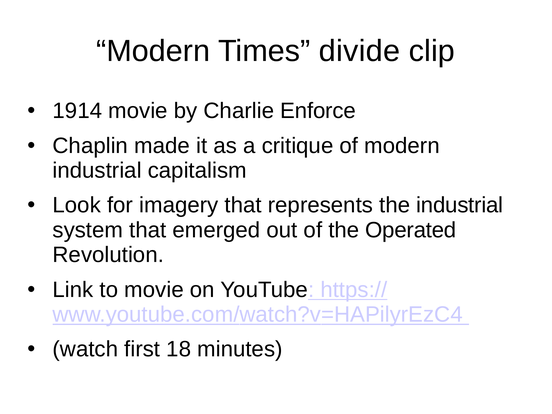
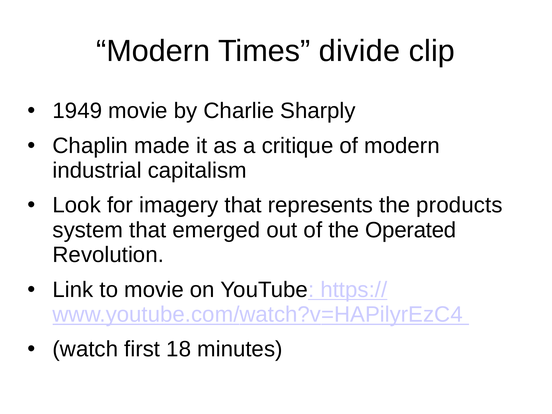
1914: 1914 -> 1949 (77, 111)
Enforce: Enforce -> Sharply (318, 111)
the industrial: industrial -> products (460, 205)
